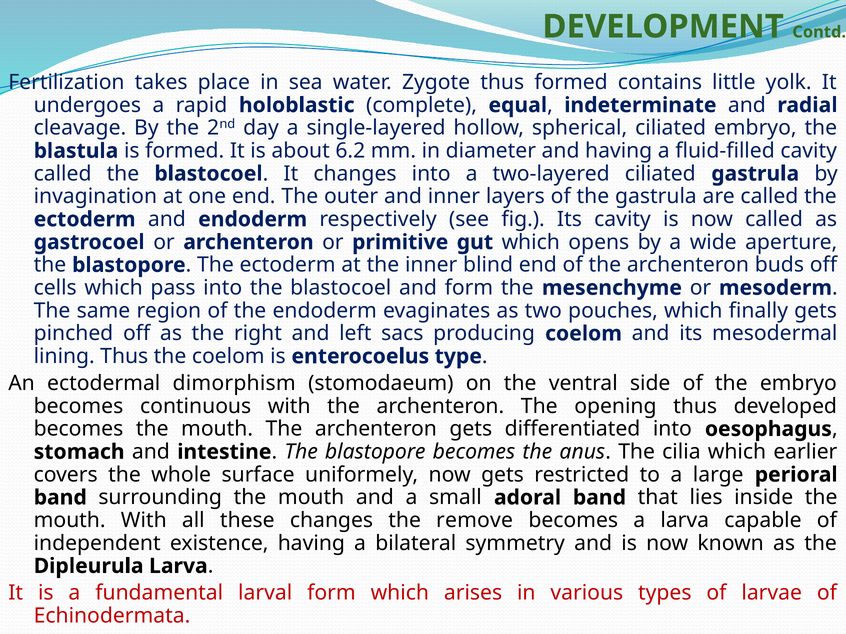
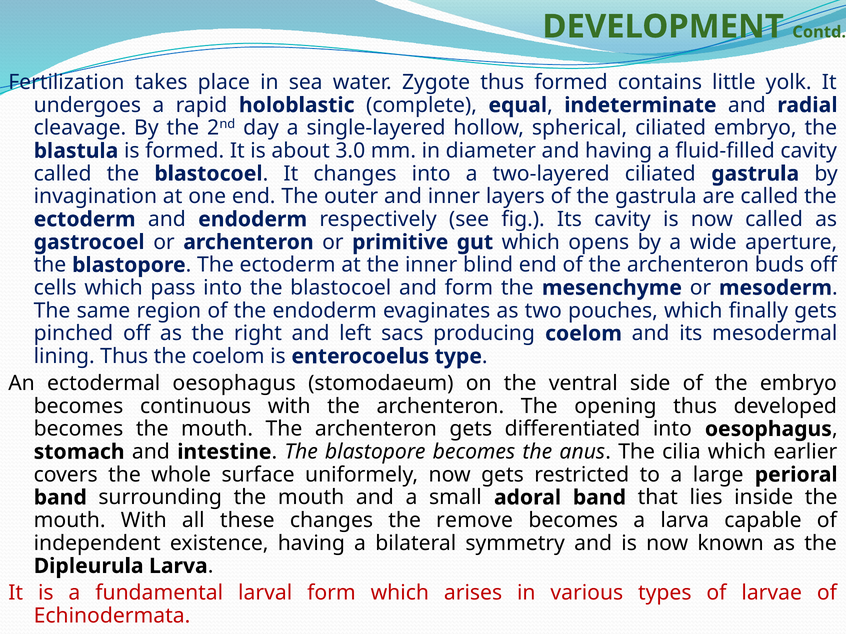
6.2: 6.2 -> 3.0 (350, 151)
ectodermal dimorphism: dimorphism -> oesophagus (234, 384)
